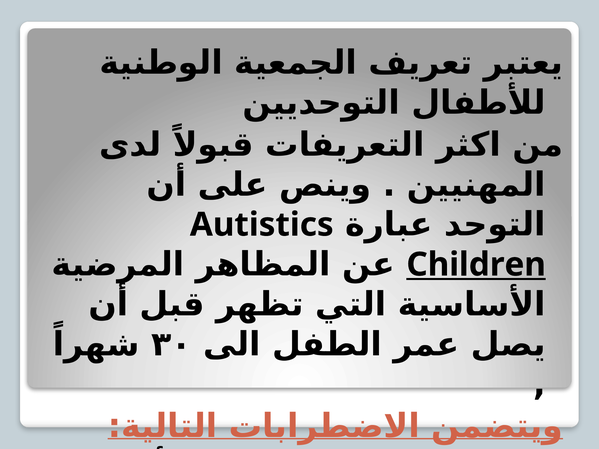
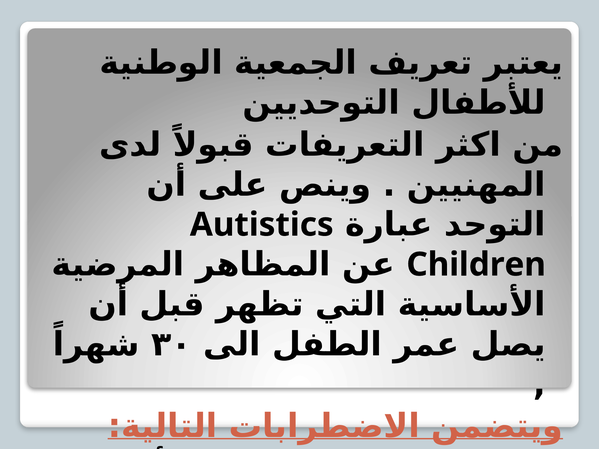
Children underline: present -> none (476, 265)
